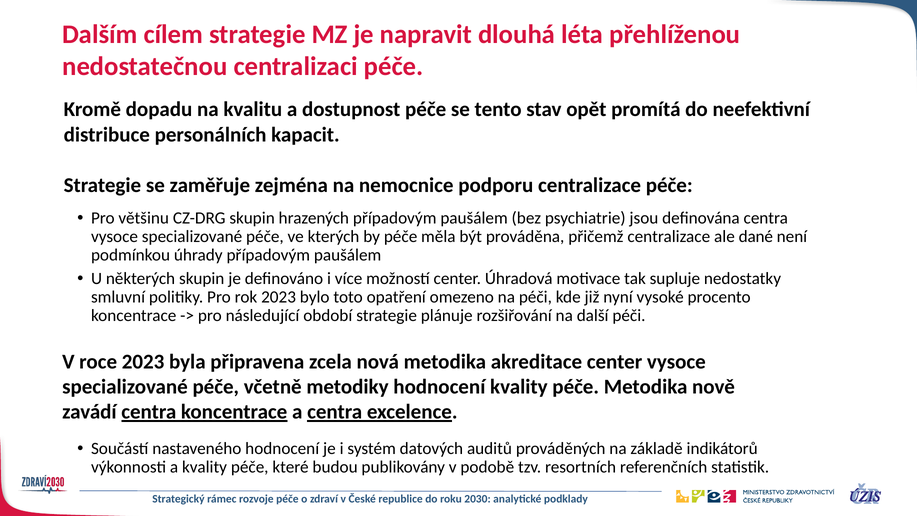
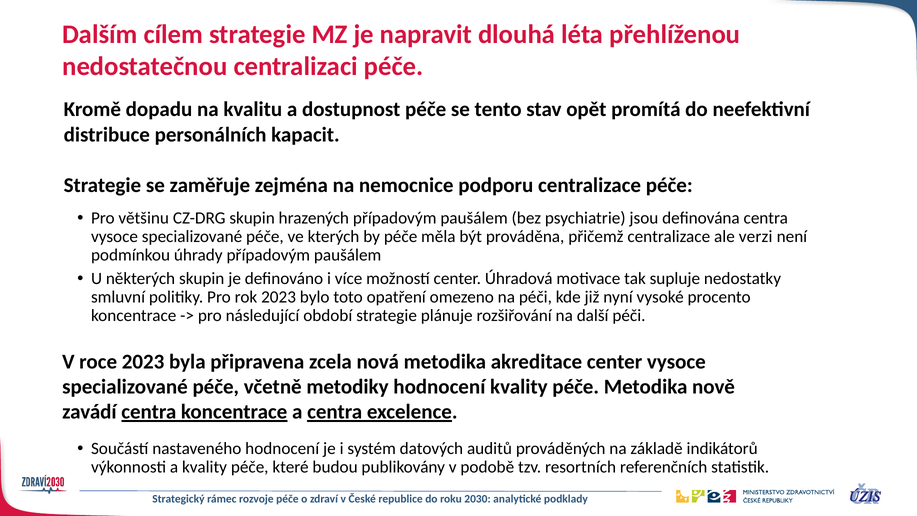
dané: dané -> verzi (756, 237)
